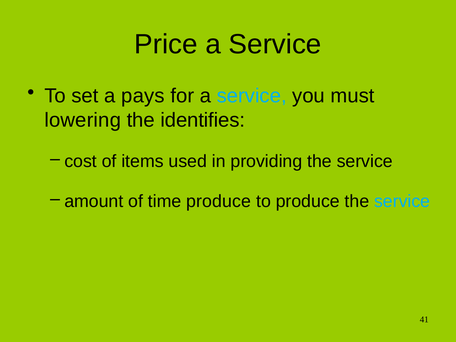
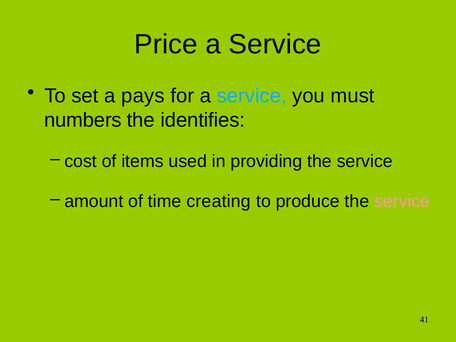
lowering: lowering -> numbers (83, 120)
time produce: produce -> creating (219, 201)
service colour: light blue -> pink (402, 201)
